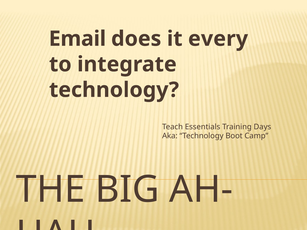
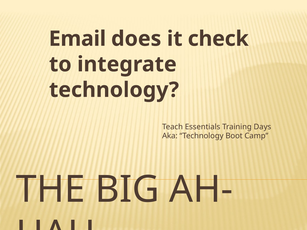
every: every -> check (218, 39)
